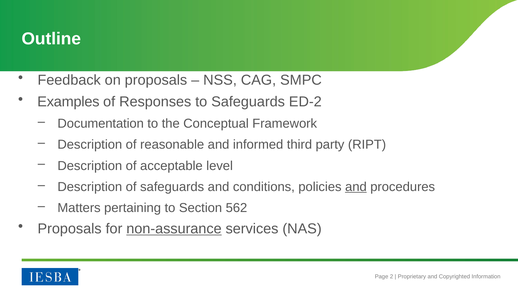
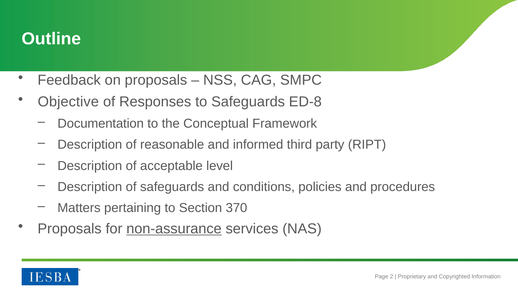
Examples: Examples -> Objective (68, 102)
ED-2: ED-2 -> ED-8 (305, 102)
and underline: present -> none (356, 187)
562: 562 -> 370 (236, 208)
